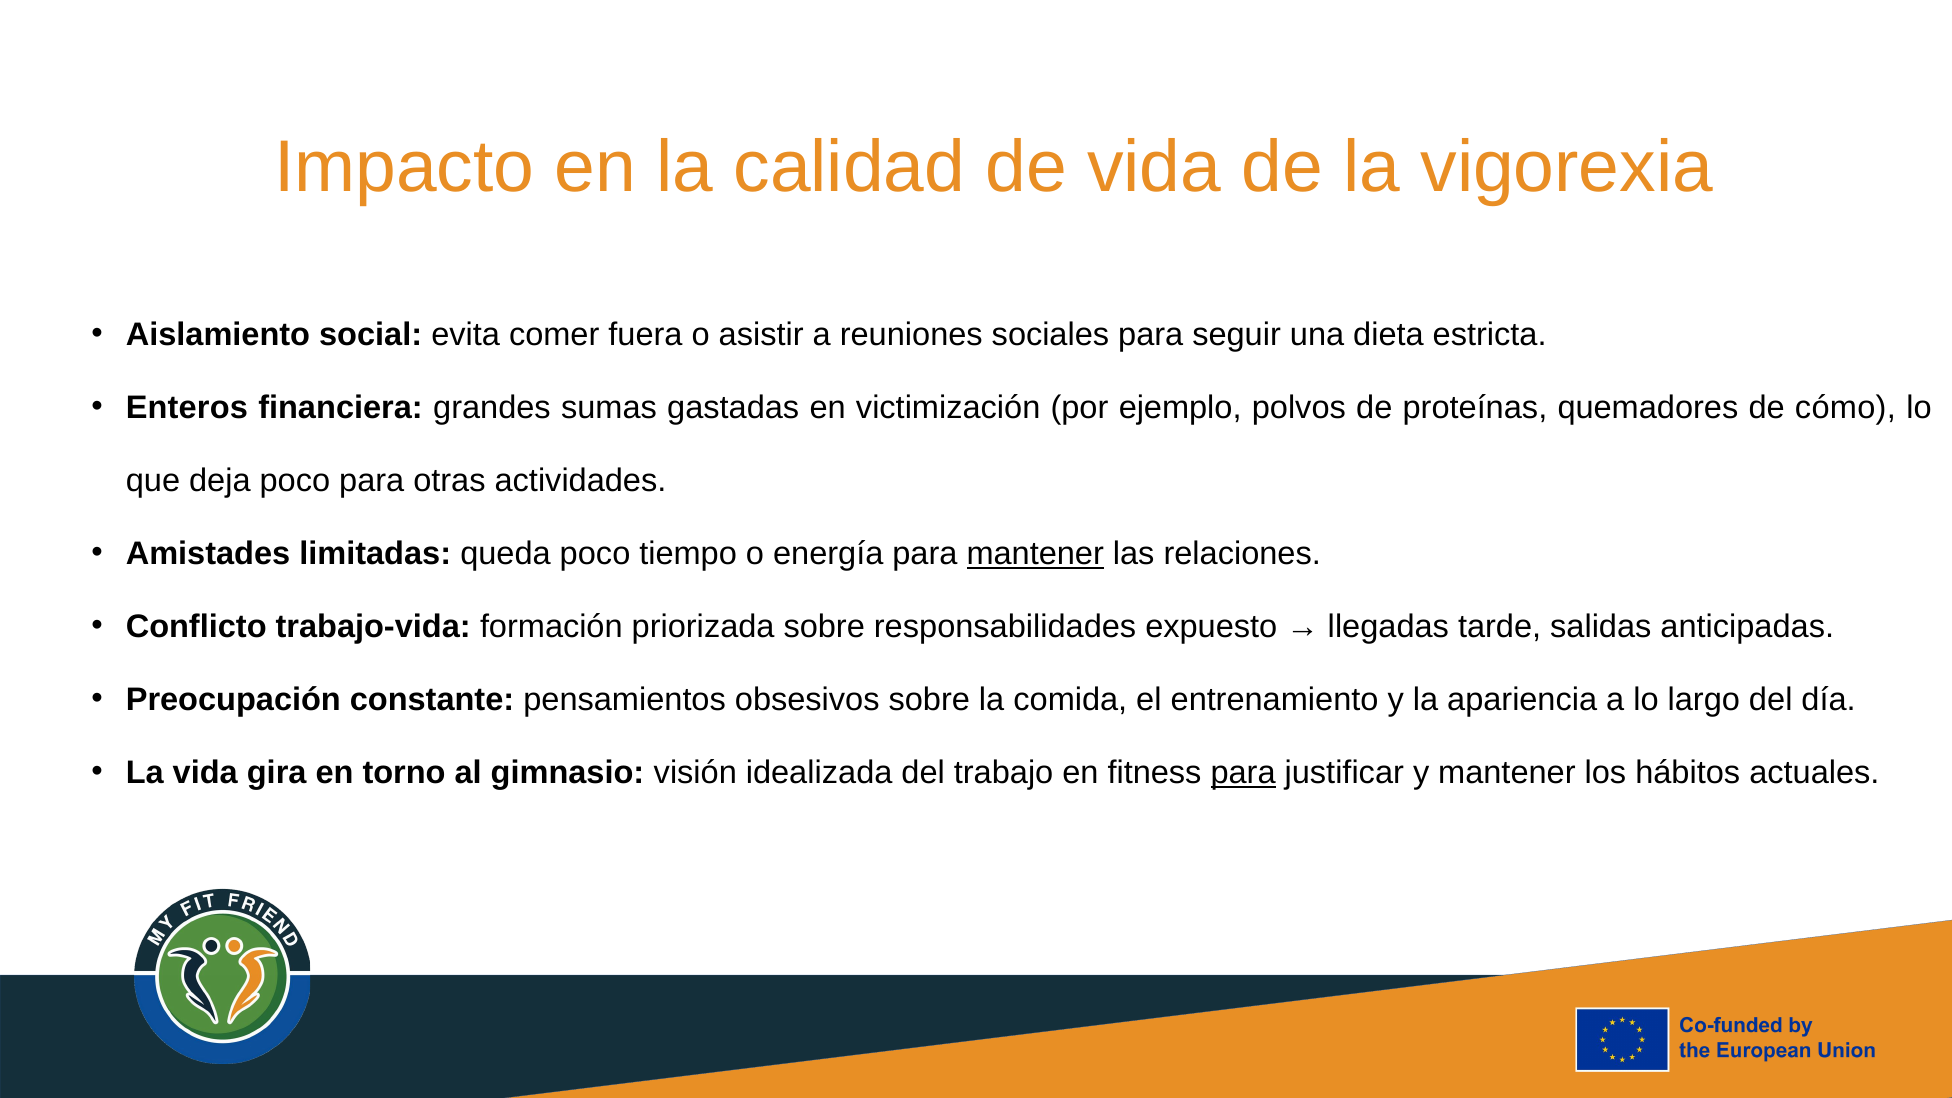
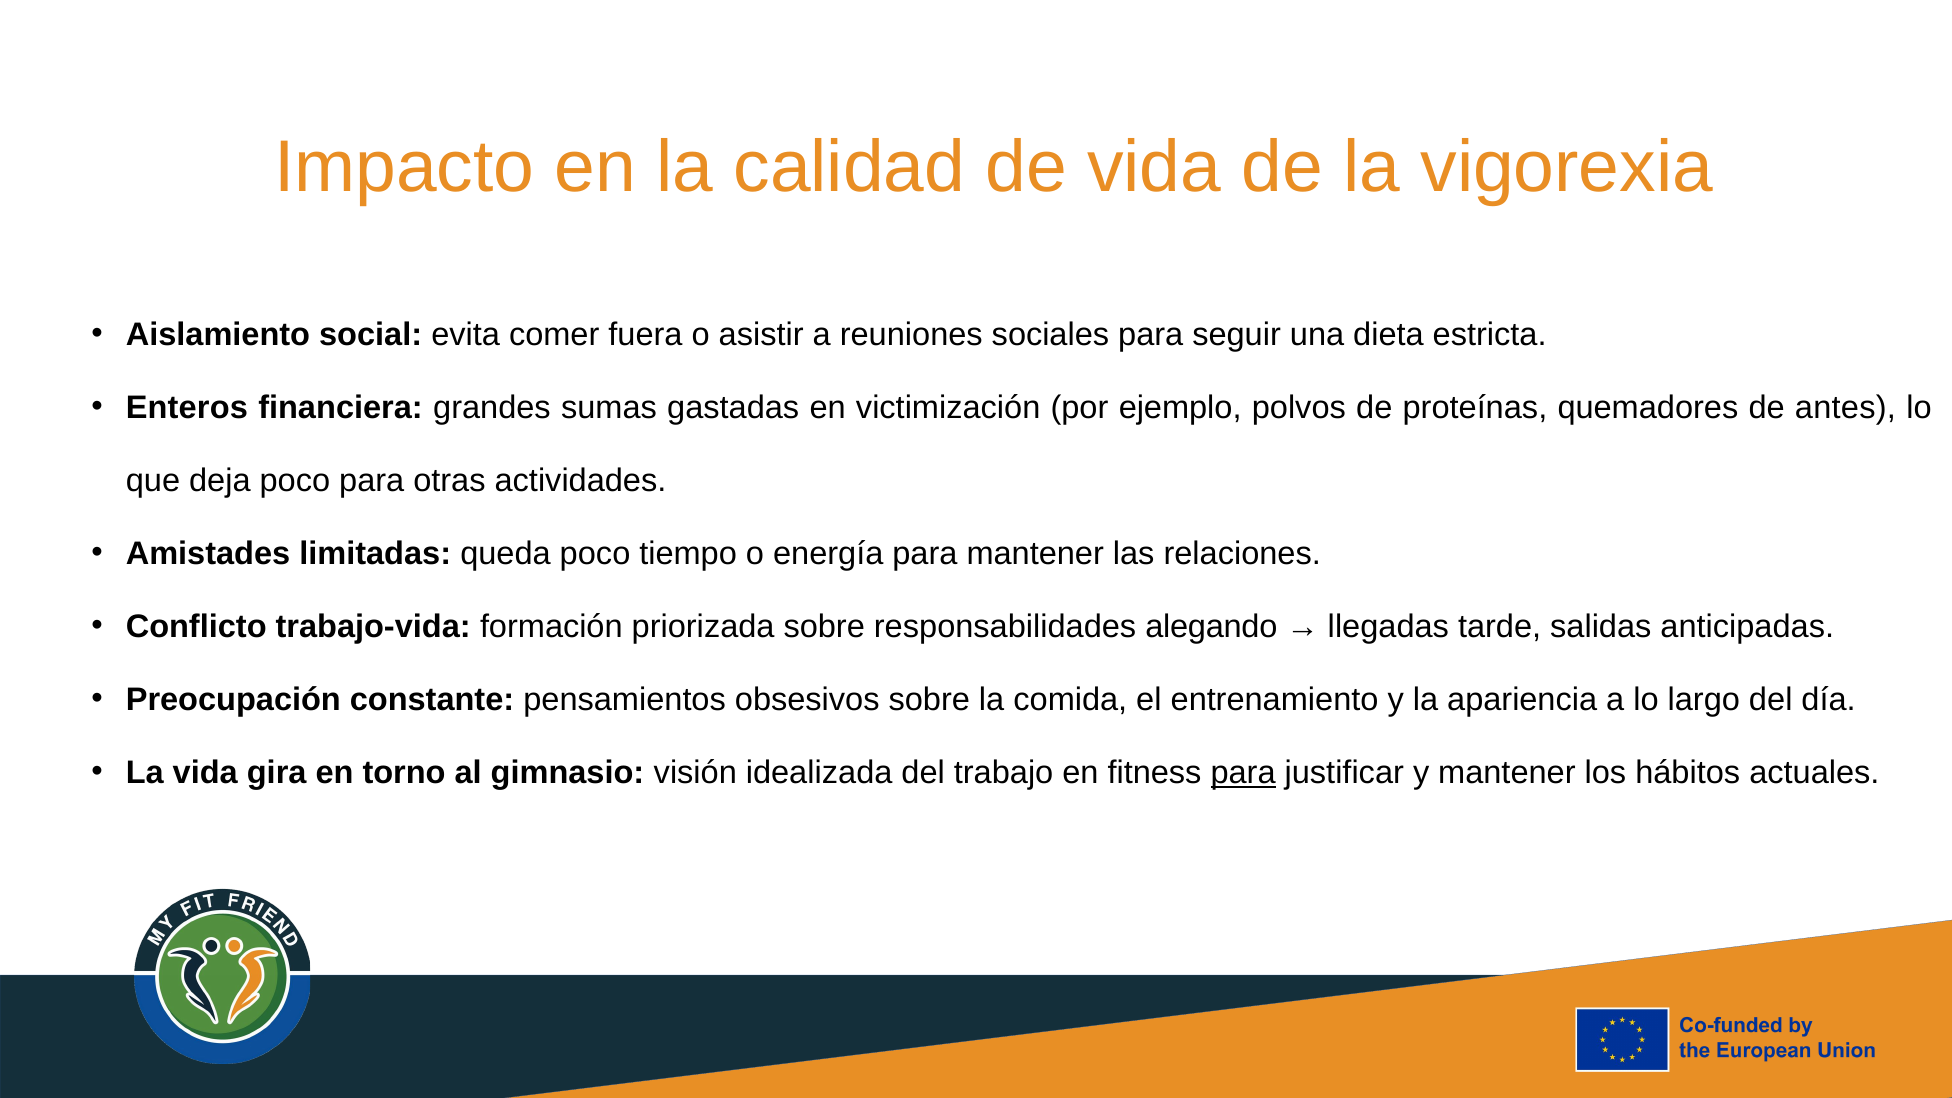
cómo: cómo -> antes (1845, 408)
mantener underline: present -> none (1035, 554)
expuesto: expuesto -> alegando (1211, 627)
